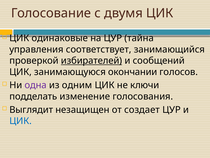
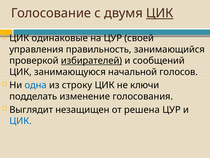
ЦИК underline: none -> present (160, 13)
тайна: тайна -> своей (139, 38)
соответствует: соответствует -> правильность (99, 49)
окончании: окончании -> начальной (133, 72)
одна colour: purple -> blue (36, 85)
одним: одним -> строку (77, 85)
создает: создает -> решена (142, 109)
